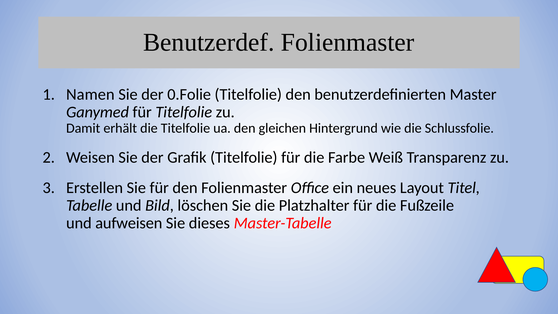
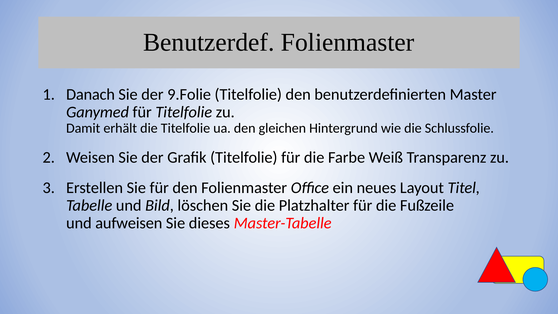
Namen: Namen -> Danach (90, 94)
0.Folie: 0.Folie -> 9.Folie (189, 94)
